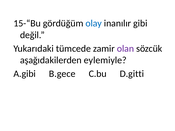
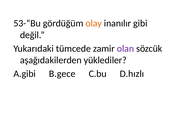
15-“Bu: 15-“Bu -> 53-“Bu (27, 23)
olay colour: blue -> orange (94, 23)
eylemiyle: eylemiyle -> yüklediler (105, 60)
D.gitti: D.gitti -> D.hızlı (132, 74)
